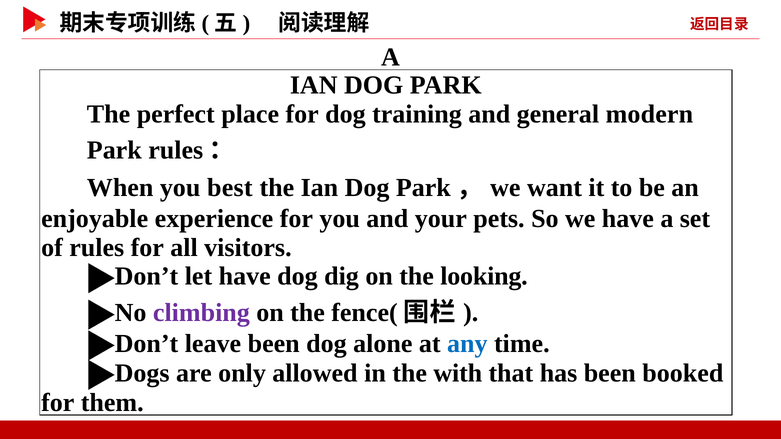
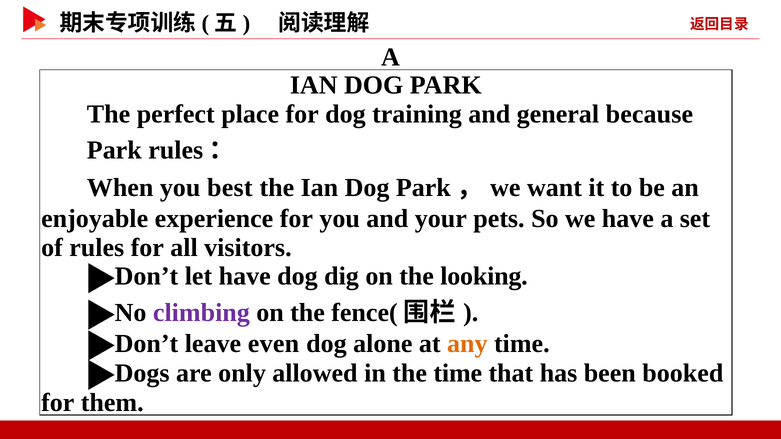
modern: modern -> because (649, 114)
leave been: been -> even (274, 344)
any colour: blue -> orange (467, 344)
the with: with -> time (458, 373)
